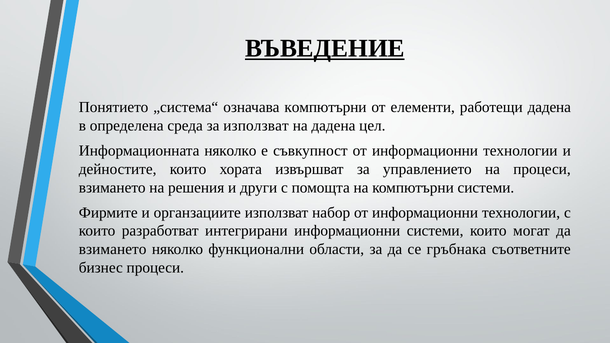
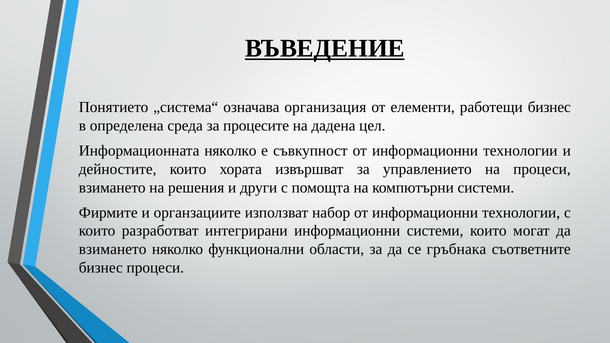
означава компютърни: компютърни -> организация (325, 107)
работещи дадена: дадена -> бизнес (549, 107)
за използват: използват -> процесите (256, 126)
